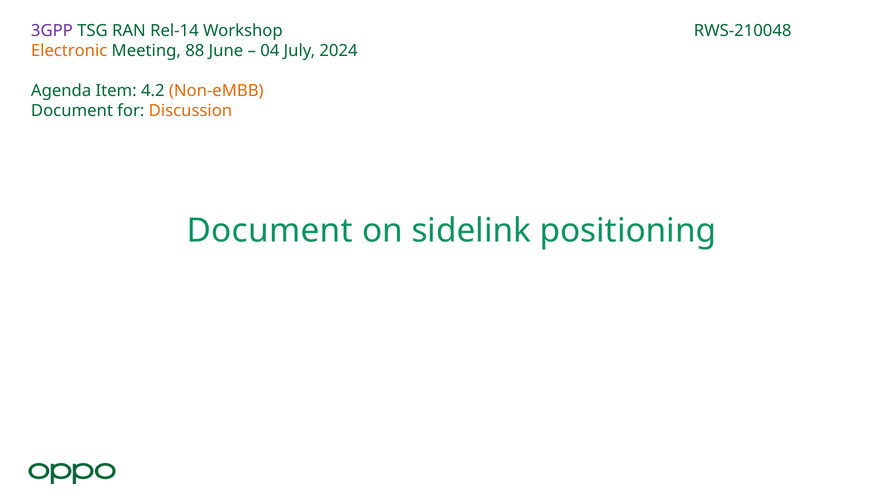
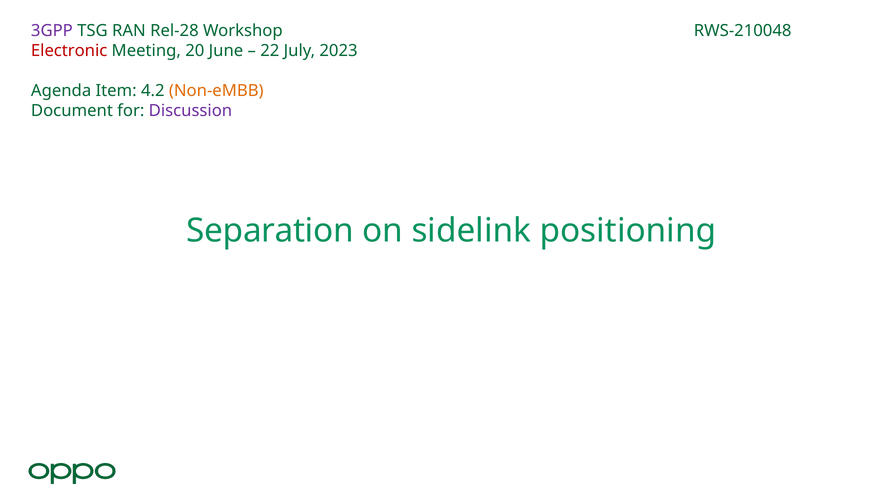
Rel-14: Rel-14 -> Rel-28 (174, 31)
Electronic colour: orange -> red (69, 51)
88: 88 -> 20 (195, 51)
04: 04 -> 22 (270, 51)
2024: 2024 -> 2023 (339, 51)
Discussion colour: orange -> purple (190, 111)
Document: Document -> Separation (270, 230)
